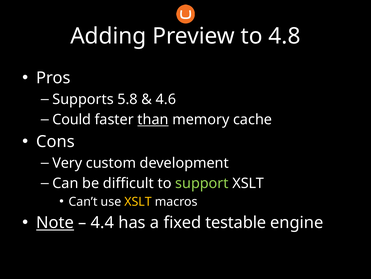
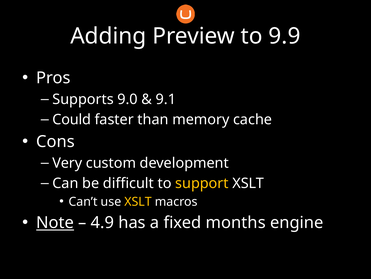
4.8: 4.8 -> 9.9 (284, 36)
5.8: 5.8 -> 9.0 (128, 99)
4.6: 4.6 -> 9.1 (166, 99)
than underline: present -> none (153, 119)
support colour: light green -> yellow (202, 183)
4.4: 4.4 -> 4.9 (102, 222)
testable: testable -> months (236, 222)
